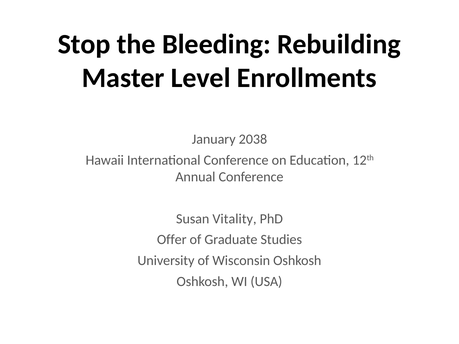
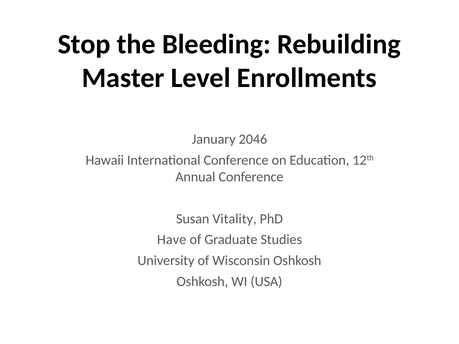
2038: 2038 -> 2046 (253, 139)
Offer: Offer -> Have (172, 240)
